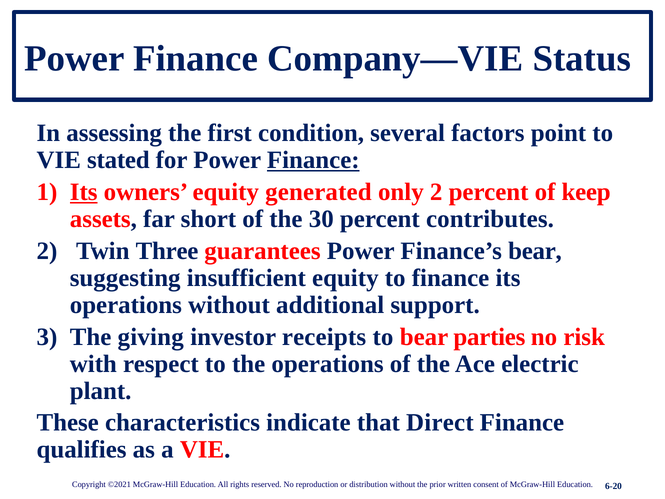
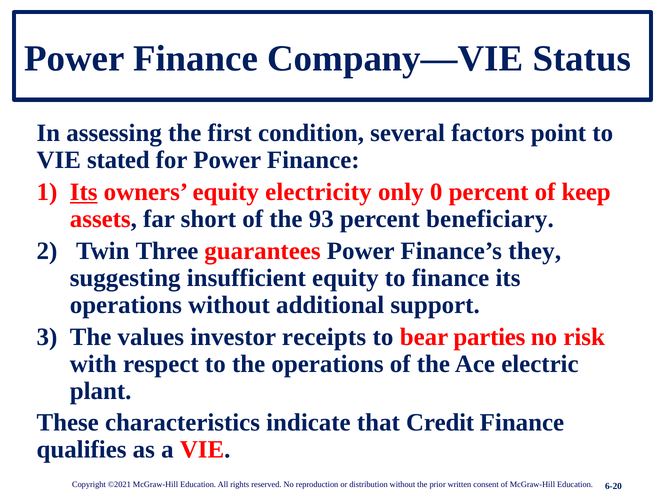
Finance underline: present -> none (313, 160)
generated: generated -> electricity (318, 192)
only 2: 2 -> 0 (436, 192)
30: 30 -> 93 (321, 219)
contributes: contributes -> beneficiary (490, 219)
Finance’s bear: bear -> they (535, 251)
giving: giving -> values (151, 337)
Direct: Direct -> Credit (440, 422)
